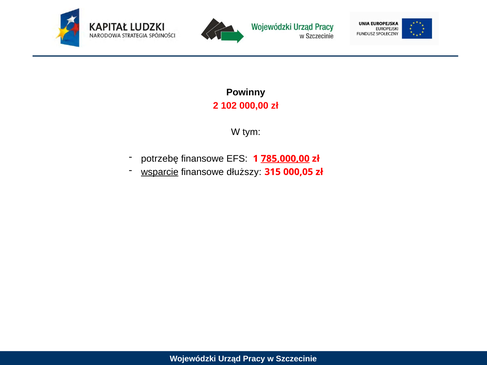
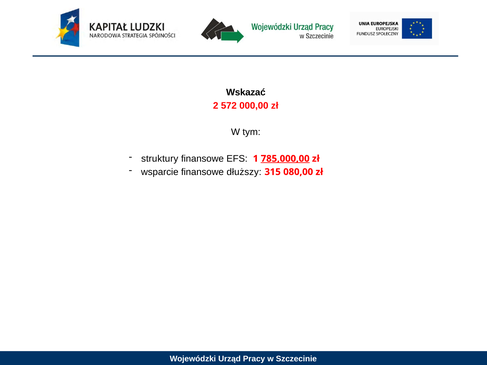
Powinny: Powinny -> Wskazać (246, 92)
102: 102 -> 572 (229, 106)
potrzebę: potrzebę -> struktury (160, 159)
wsparcie underline: present -> none (160, 172)
000,05: 000,05 -> 080,00 (298, 172)
